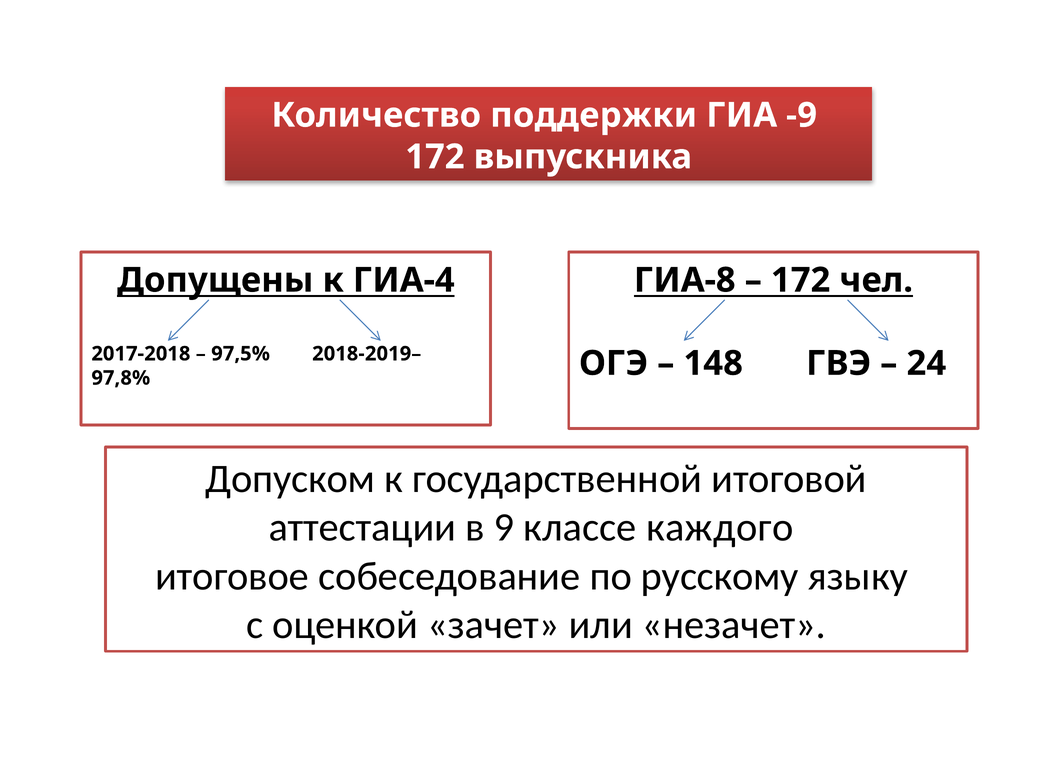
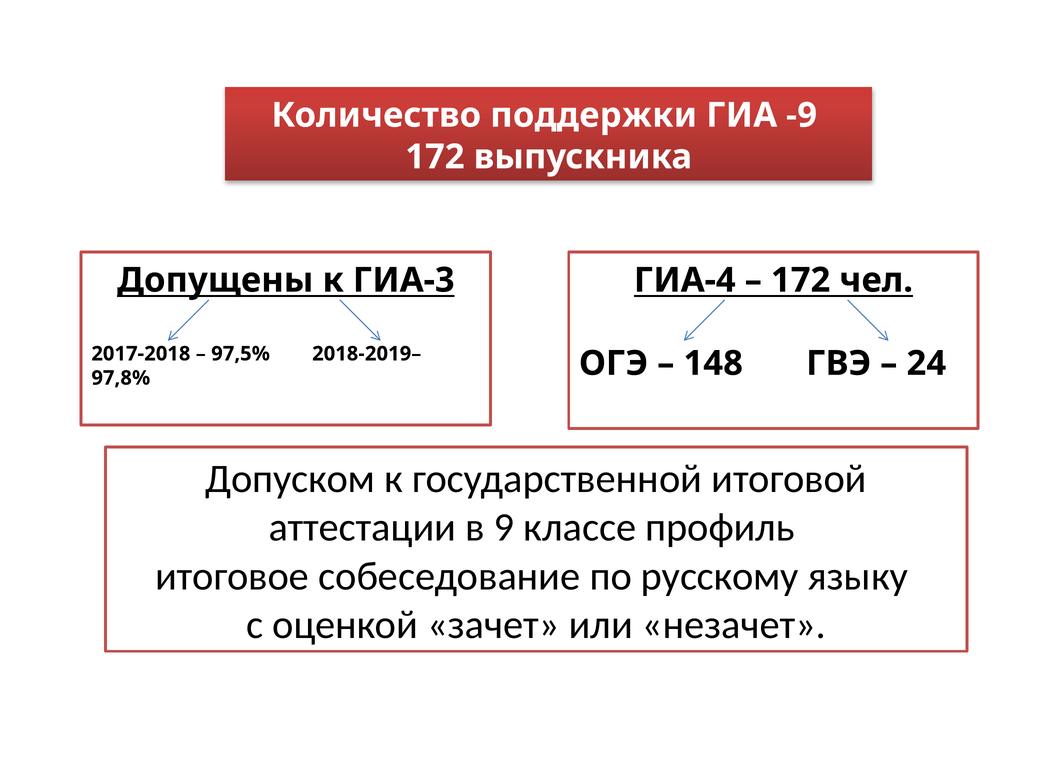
ГИА-4: ГИА-4 -> ГИА-3 (404, 280)
ГИА-8: ГИА-8 -> ГИА-4 (685, 280)
каждого: каждого -> профиль (720, 528)
